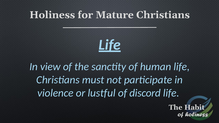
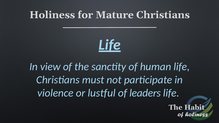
discord: discord -> leaders (145, 93)
